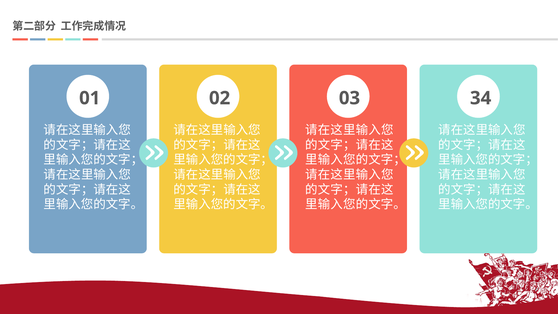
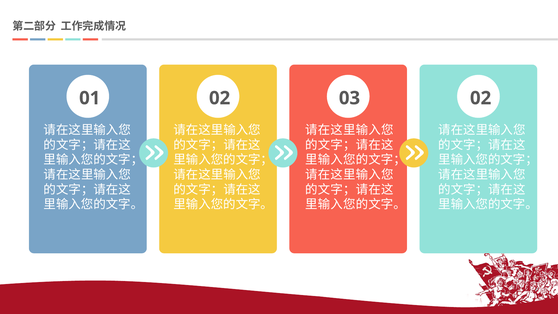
03 34: 34 -> 02 (481, 98)
